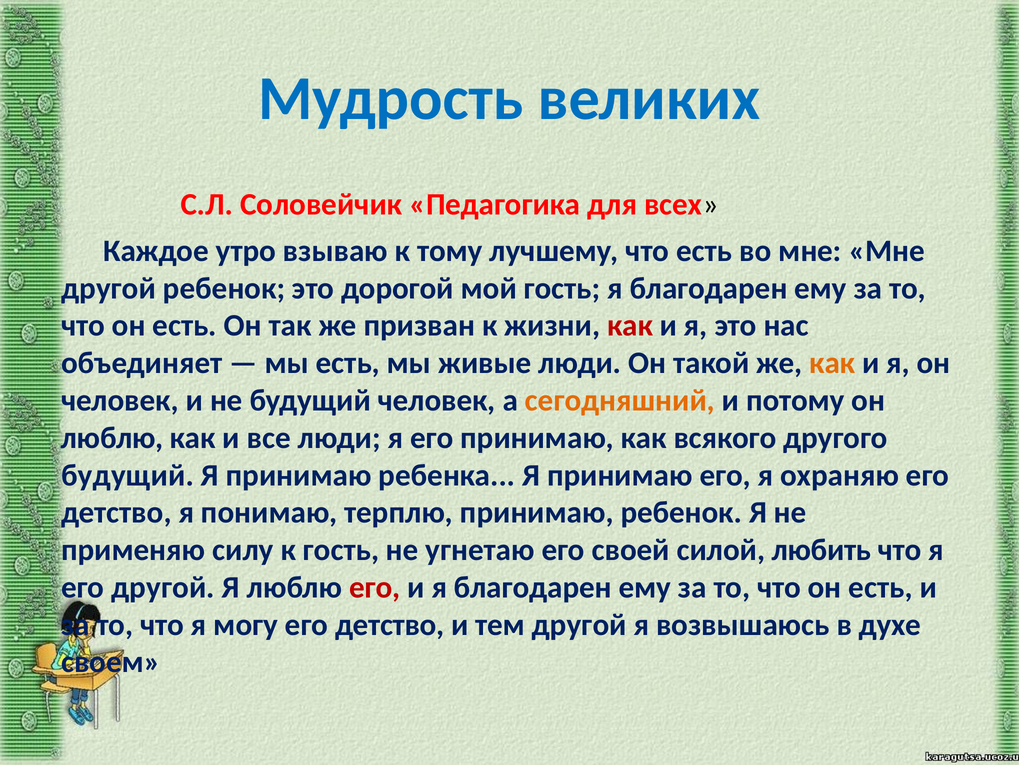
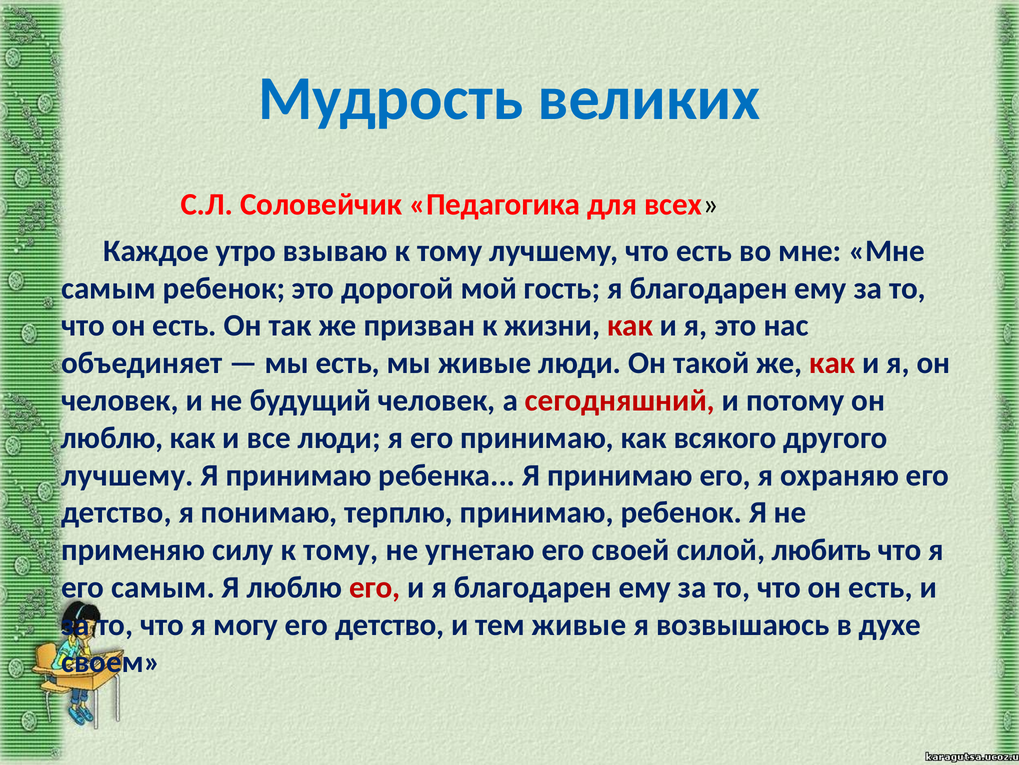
другой: другой -> самым (109, 288)
как colour: orange -> red (832, 363)
сегодняшний colour: orange -> red (620, 400)
будущий: будущий -> лучшему (127, 475)
силу к гость: гость -> тому (341, 549)
его другой: другой -> самым (163, 587)
тем другой: другой -> живые (579, 624)
